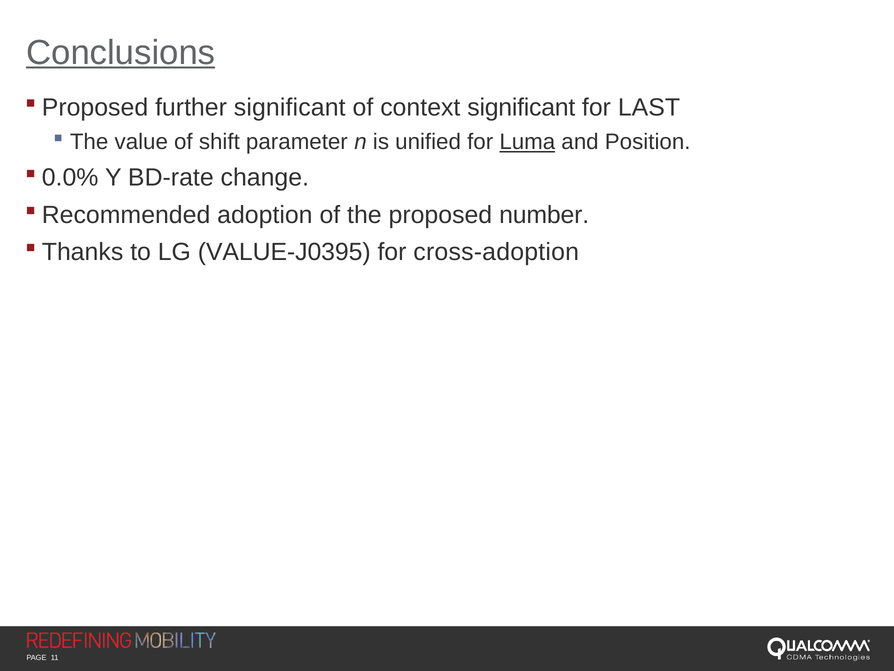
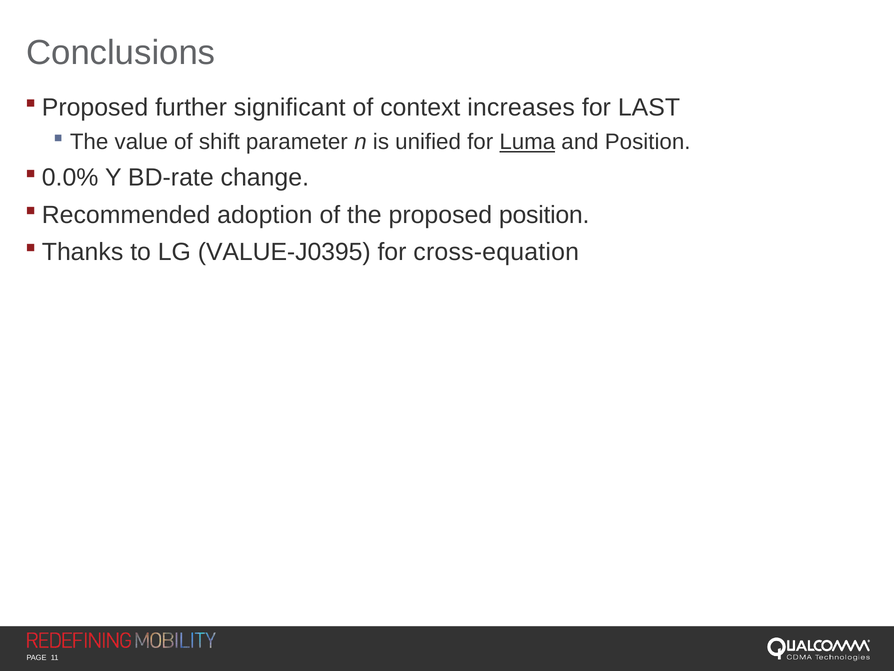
Conclusions underline: present -> none (121, 53)
context significant: significant -> increases (521, 107)
proposed number: number -> position (544, 215)
cross-adoption: cross-adoption -> cross-equation (496, 252)
